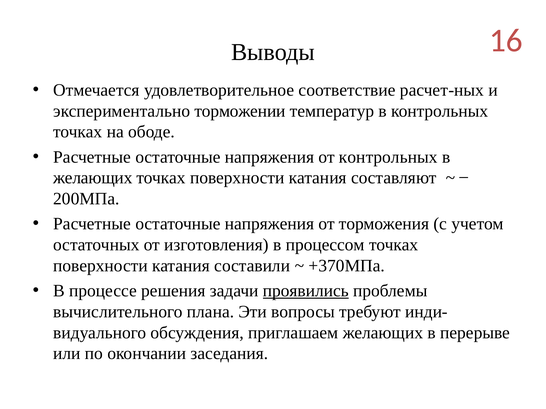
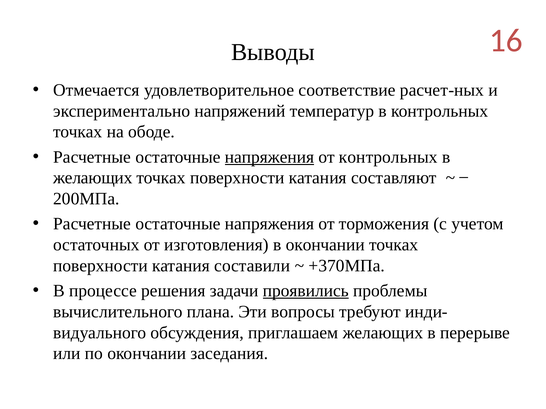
торможении: торможении -> напряжений (240, 111)
напряжения underline: none -> present (270, 157)
в процессом: процессом -> окончании (325, 245)
